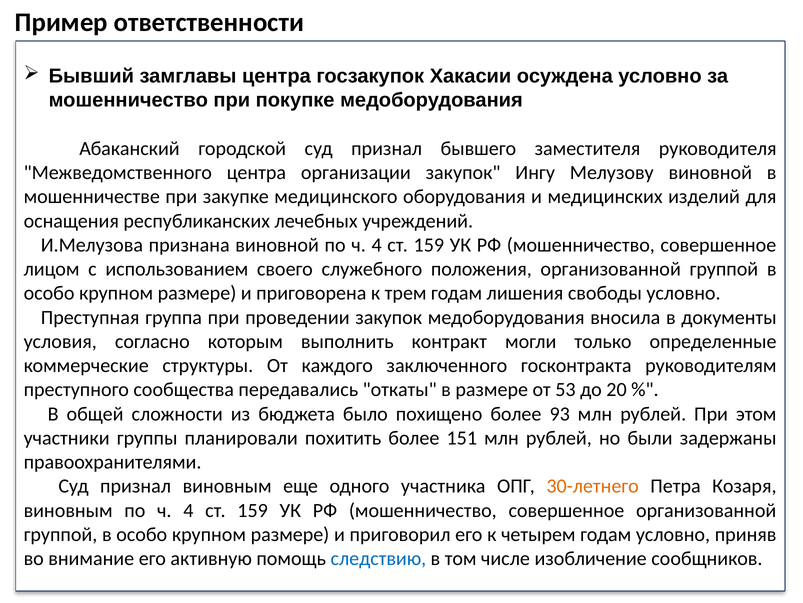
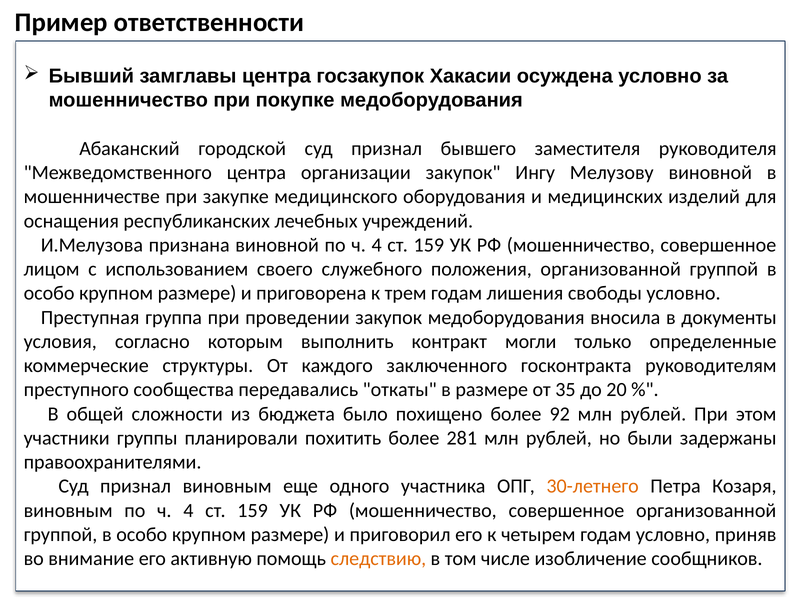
53: 53 -> 35 (565, 389)
93: 93 -> 92 (560, 413)
151: 151 -> 281 (462, 437)
следствию colour: blue -> orange (378, 558)
